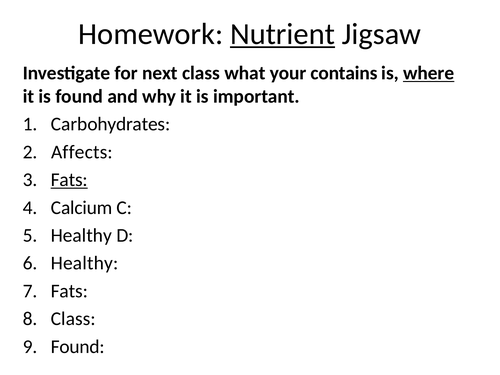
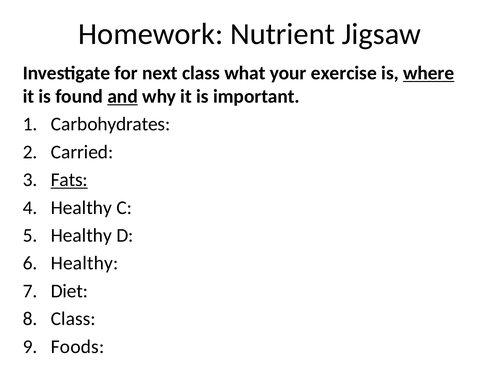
Nutrient underline: present -> none (283, 34)
contains: contains -> exercise (344, 73)
and underline: none -> present (123, 96)
Affects: Affects -> Carried (82, 152)
Calcium: Calcium -> Healthy (81, 208)
Fats: Fats -> Diet (69, 291)
Found: Found -> Foods (78, 347)
